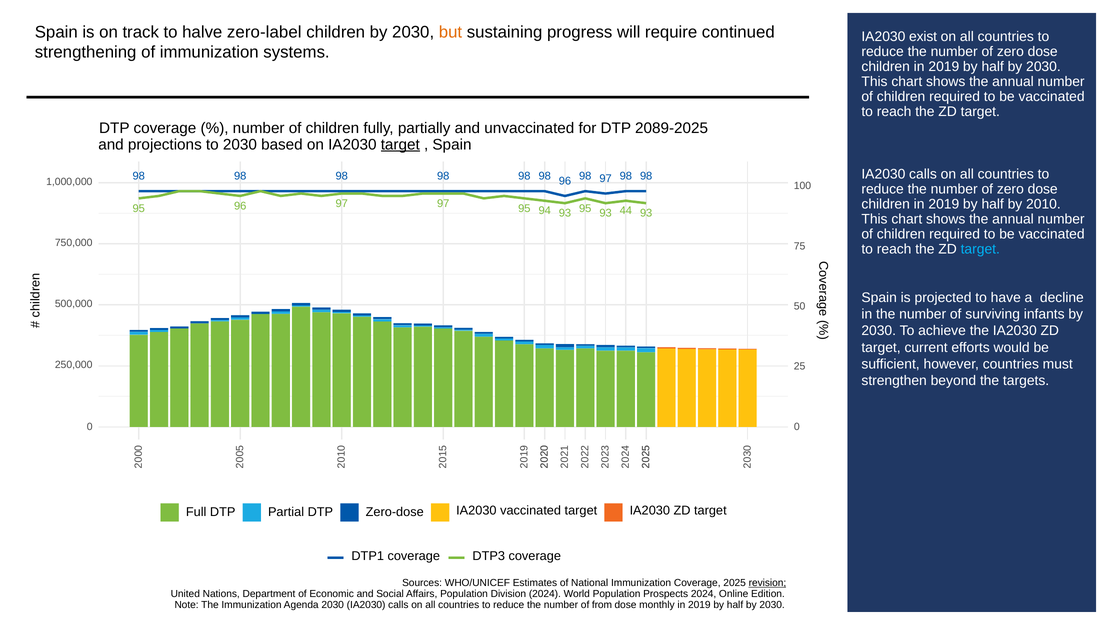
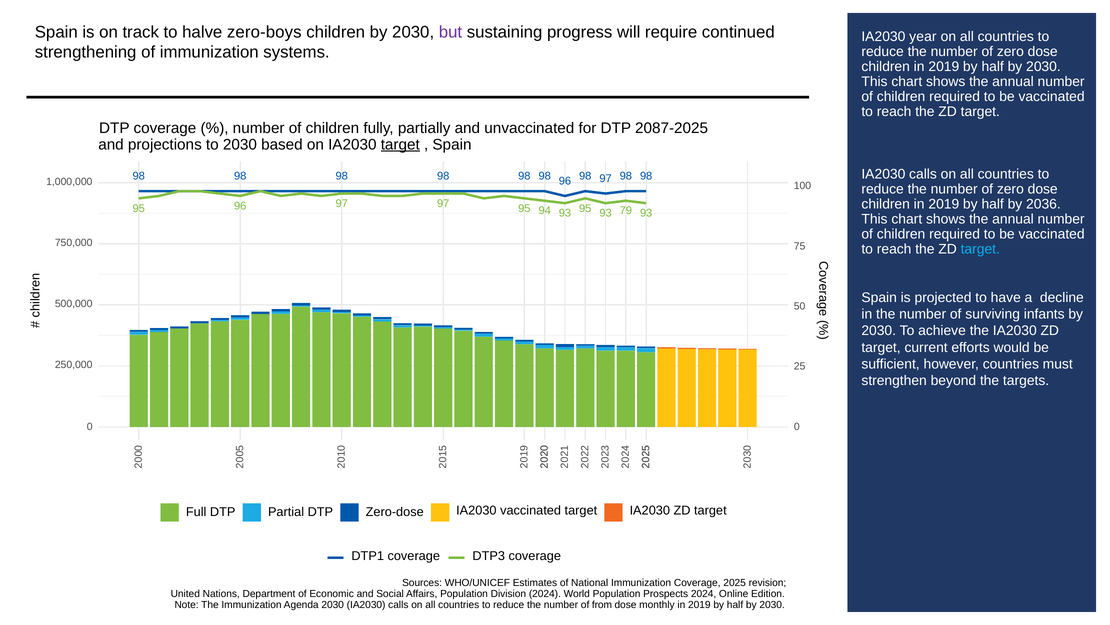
zero-label: zero-label -> zero-boys (264, 32)
but colour: orange -> purple (450, 32)
exist: exist -> year (923, 36)
2089-2025: 2089-2025 -> 2087-2025 (672, 128)
2010: 2010 -> 2036 (1043, 204)
44: 44 -> 79 (626, 211)
revision underline: present -> none (767, 582)
